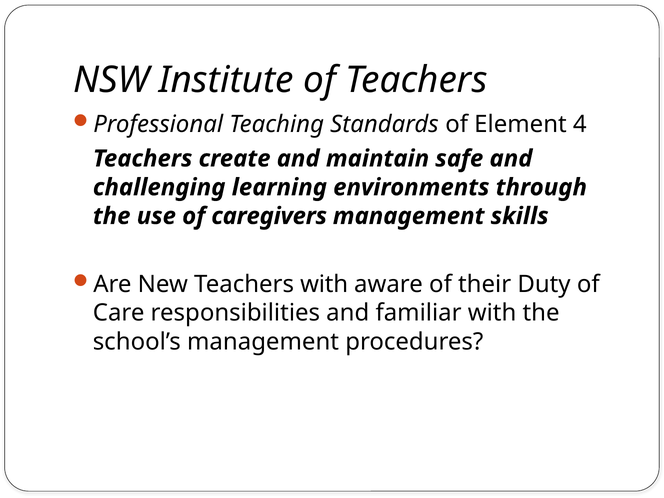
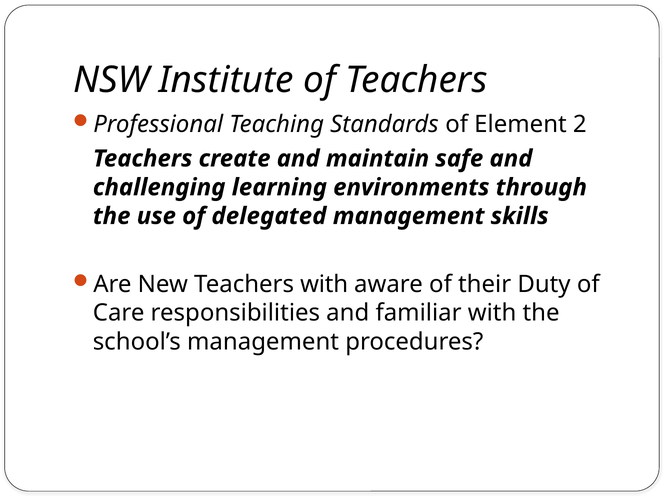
4: 4 -> 2 (580, 124)
caregivers: caregivers -> delegated (269, 216)
